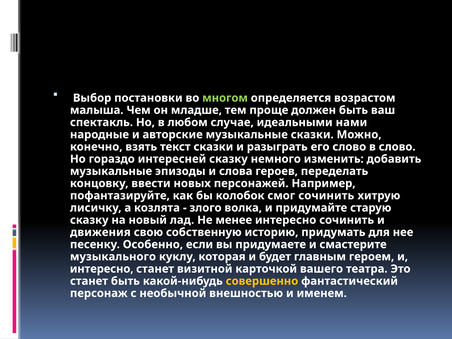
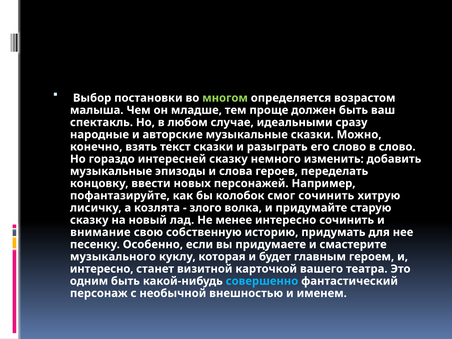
нами: нами -> сразу (352, 122)
движения: движения -> внимание (100, 232)
станет: станет -> одним (89, 281)
совершенно colour: yellow -> light blue (262, 281)
